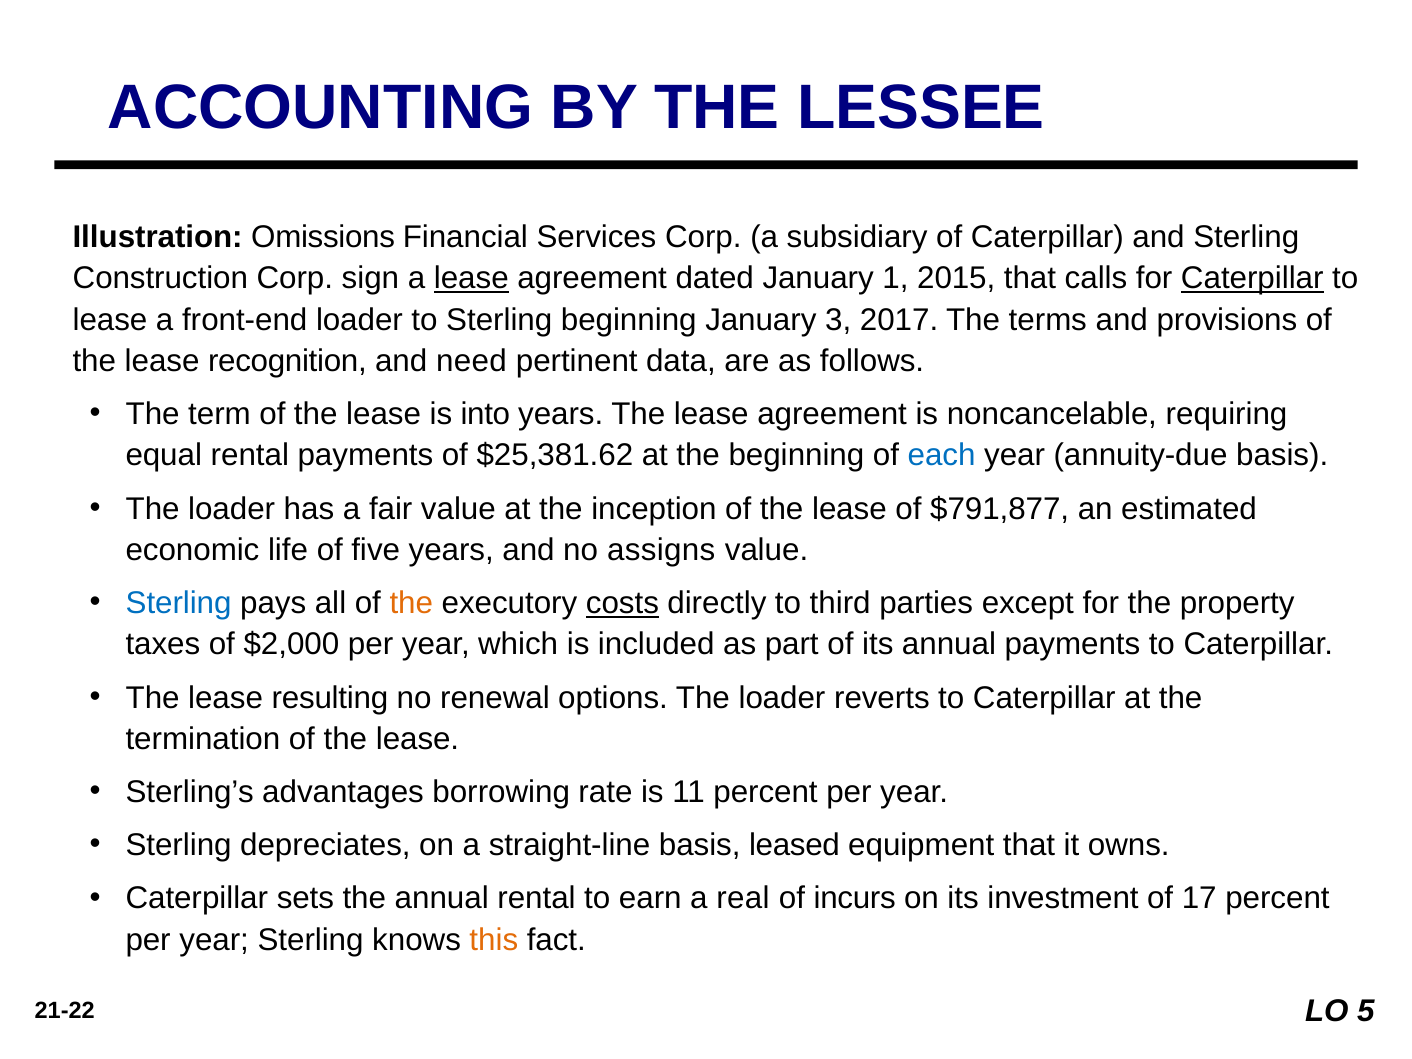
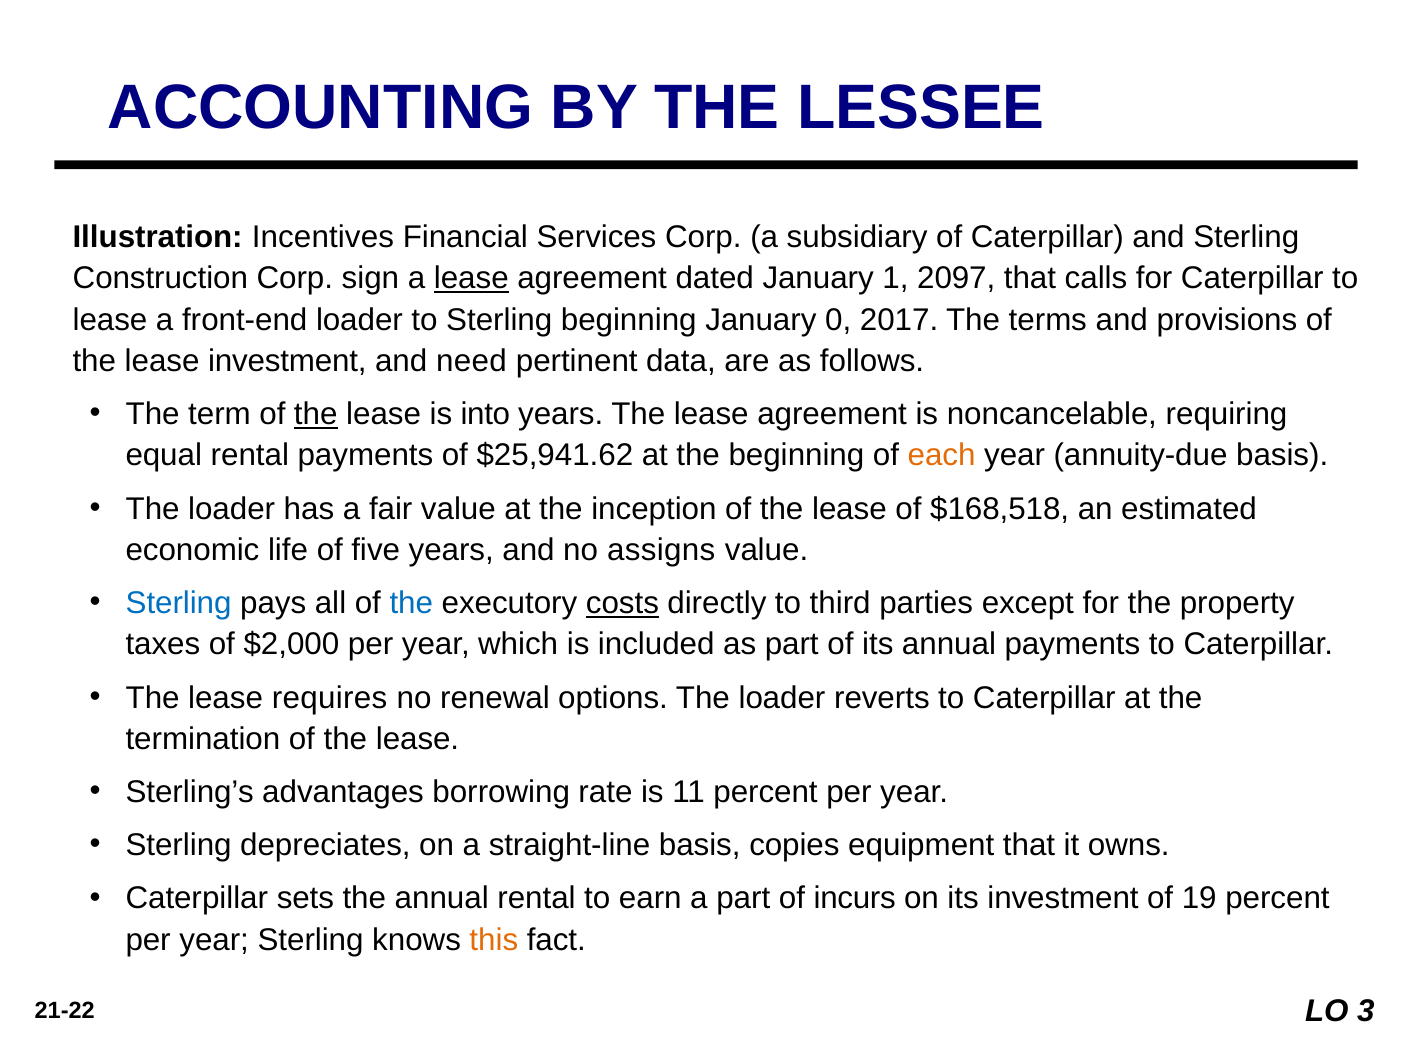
Omissions: Omissions -> Incentives (323, 237)
2015: 2015 -> 2097 (956, 278)
Caterpillar underline: present -> none (1252, 278)
3: 3 -> 0 (838, 320)
lease recognition: recognition -> investment (287, 361)
the underline: none -> present (316, 414)
$25,381.62: $25,381.62 -> $25,941.62 (555, 456)
each colour: blue -> orange (942, 456)
$791,877: $791,877 -> $168,518 (1000, 509)
the colour: orange -> blue (411, 603)
resulting: resulting -> requires (330, 698)
leased: leased -> copies (794, 845)
a real: real -> part (743, 899)
17: 17 -> 19 (1199, 899)
5: 5 -> 3 (1366, 1011)
